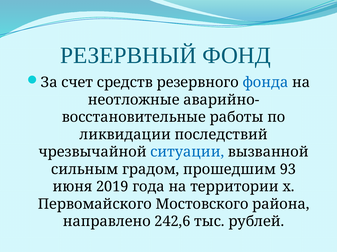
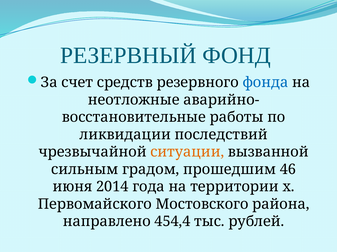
ситуации colour: blue -> orange (187, 152)
93: 93 -> 46 (288, 170)
2019: 2019 -> 2014 (112, 187)
242,6: 242,6 -> 454,4 (172, 222)
